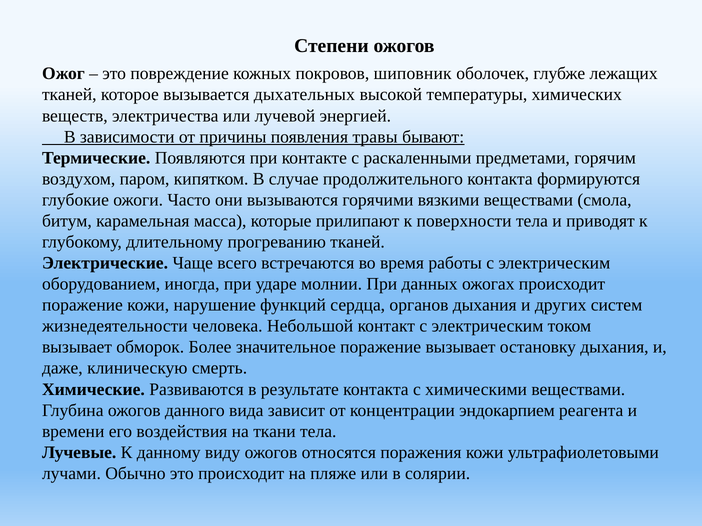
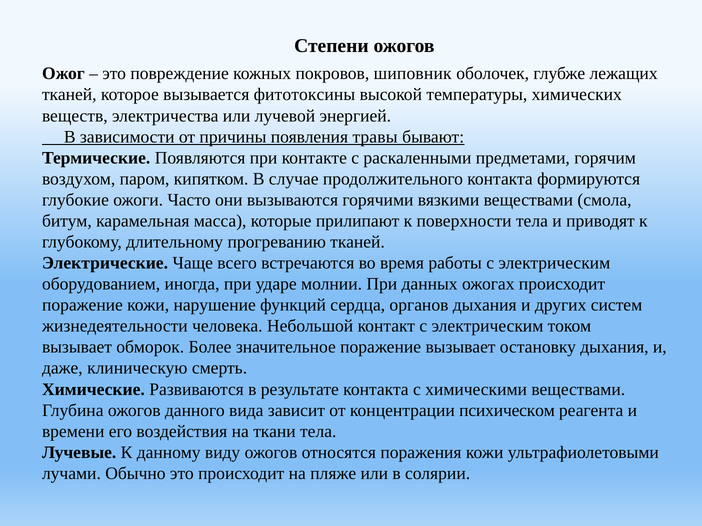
дыхательных: дыхательных -> фитотоксины (304, 95)
эндокарпием: эндокарпием -> психическом (507, 411)
